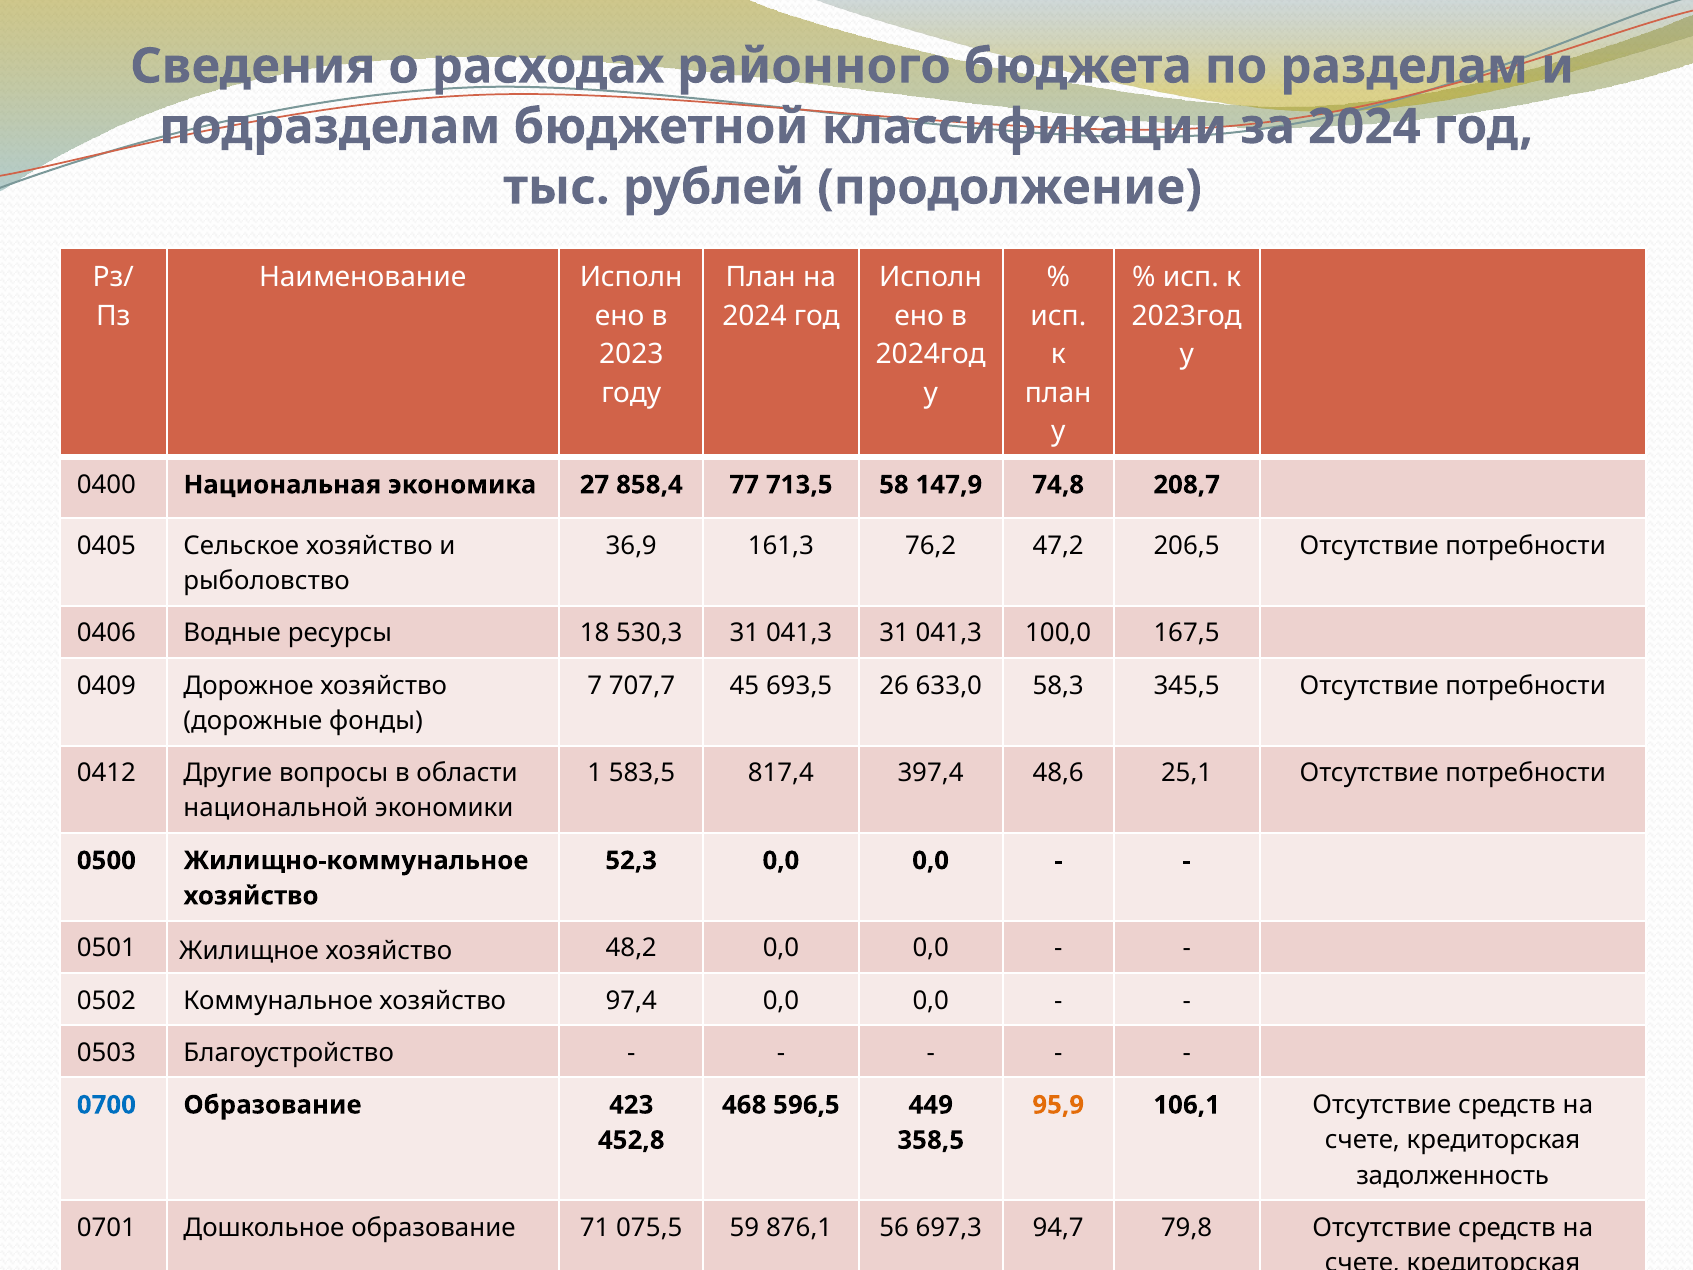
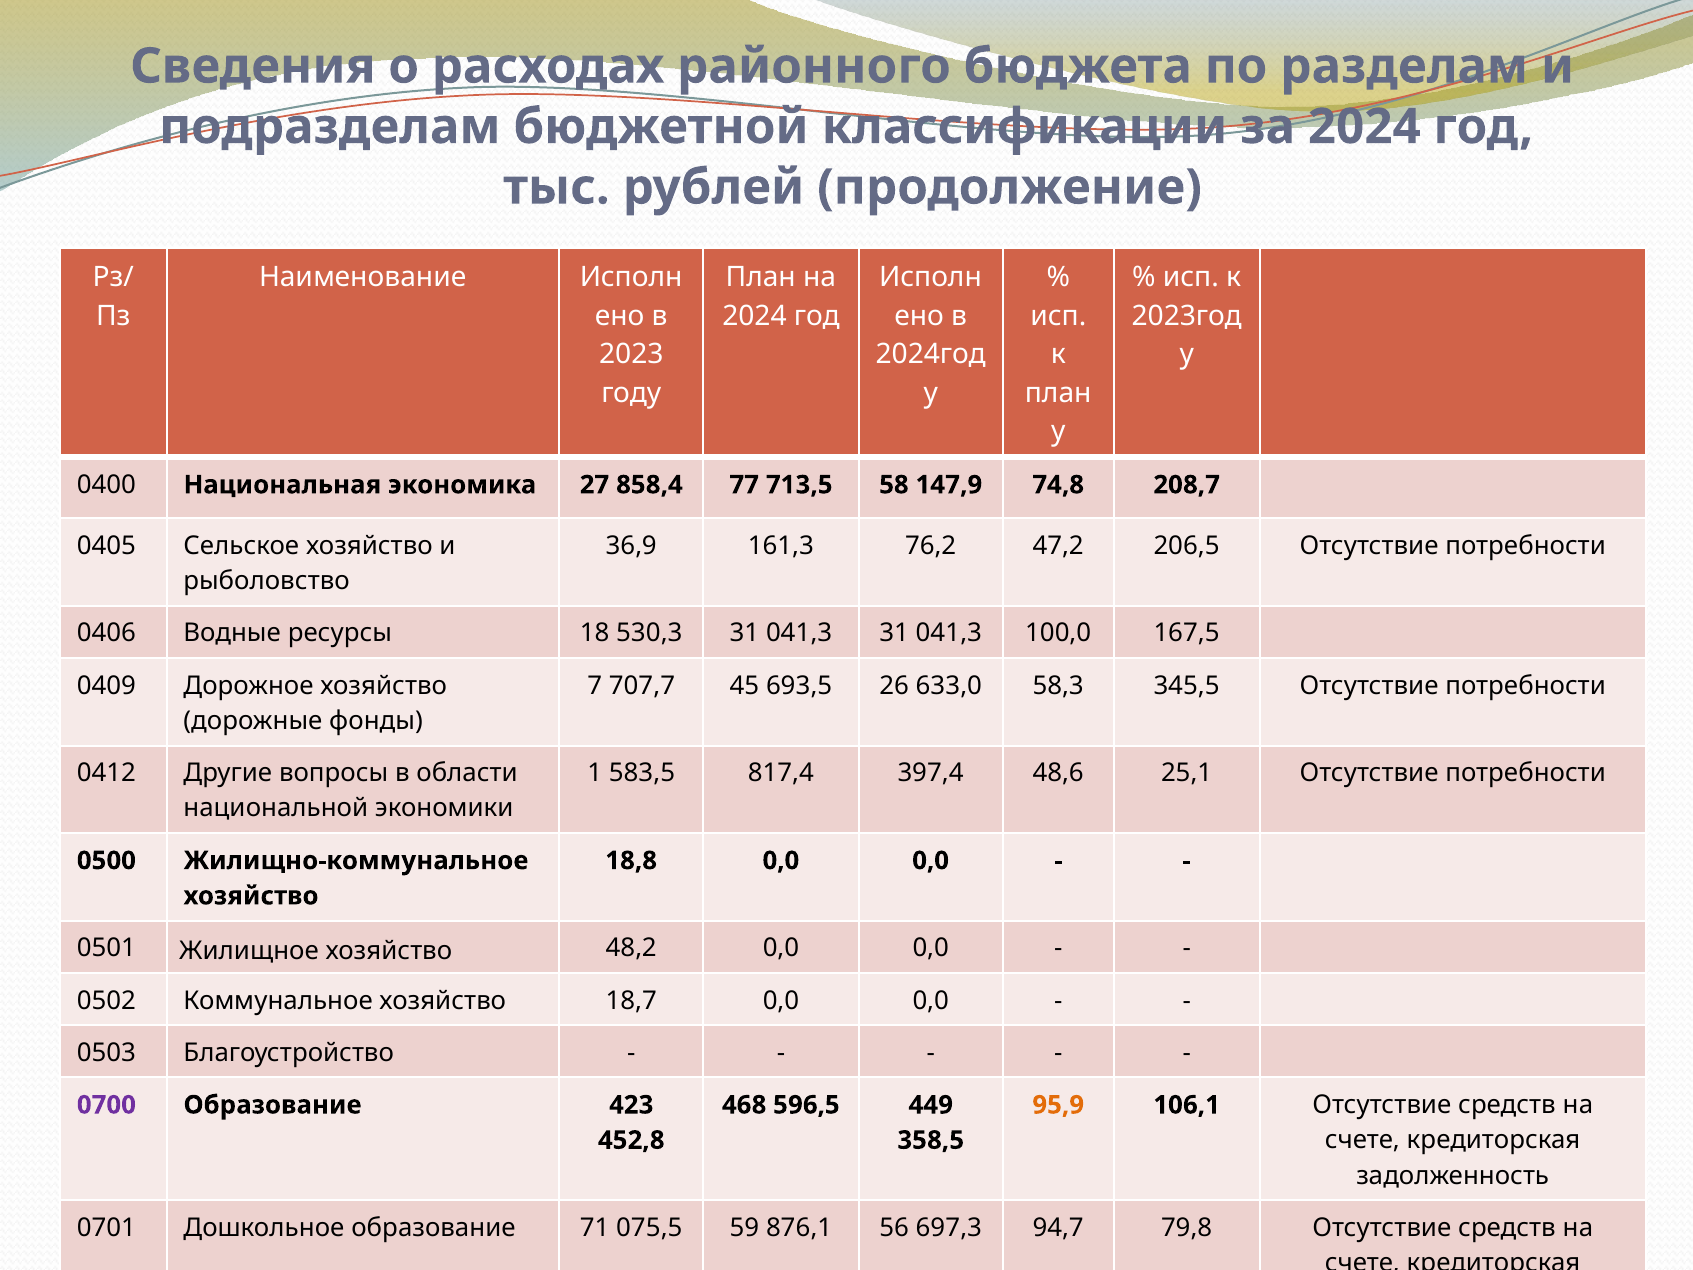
52,3: 52,3 -> 18,8 (631, 860)
97,4: 97,4 -> 18,7 (631, 1000)
0700 colour: blue -> purple (106, 1105)
